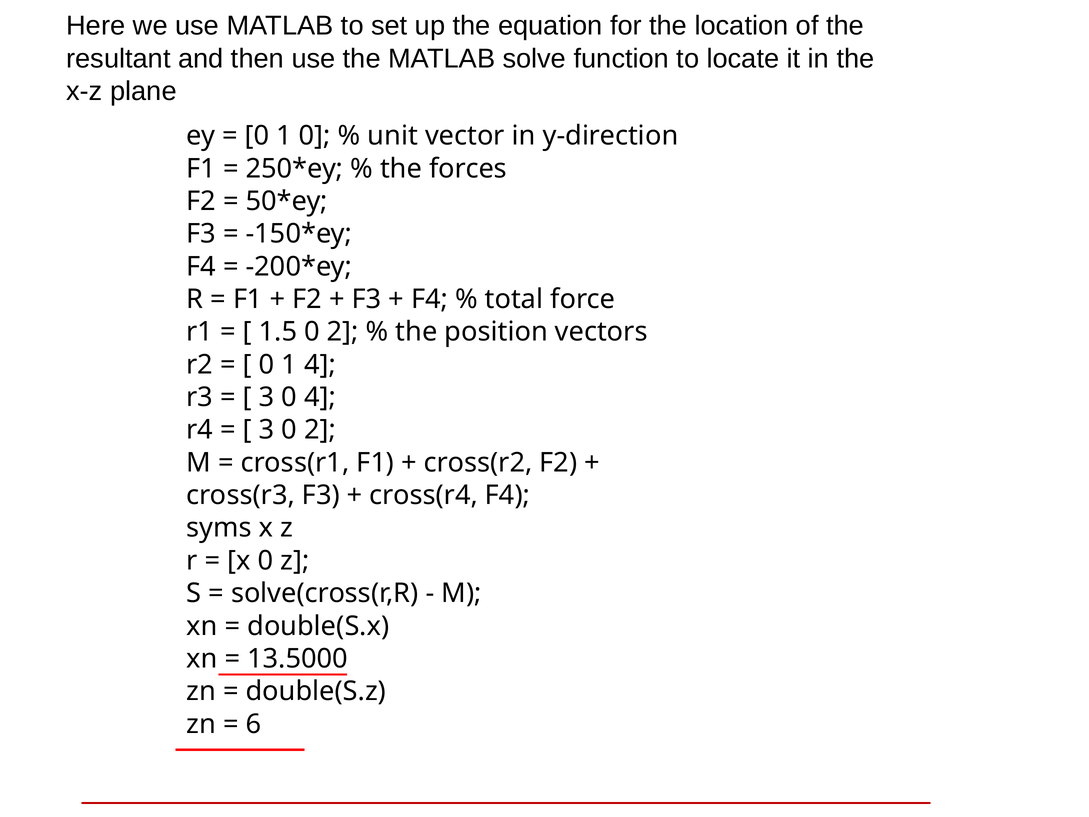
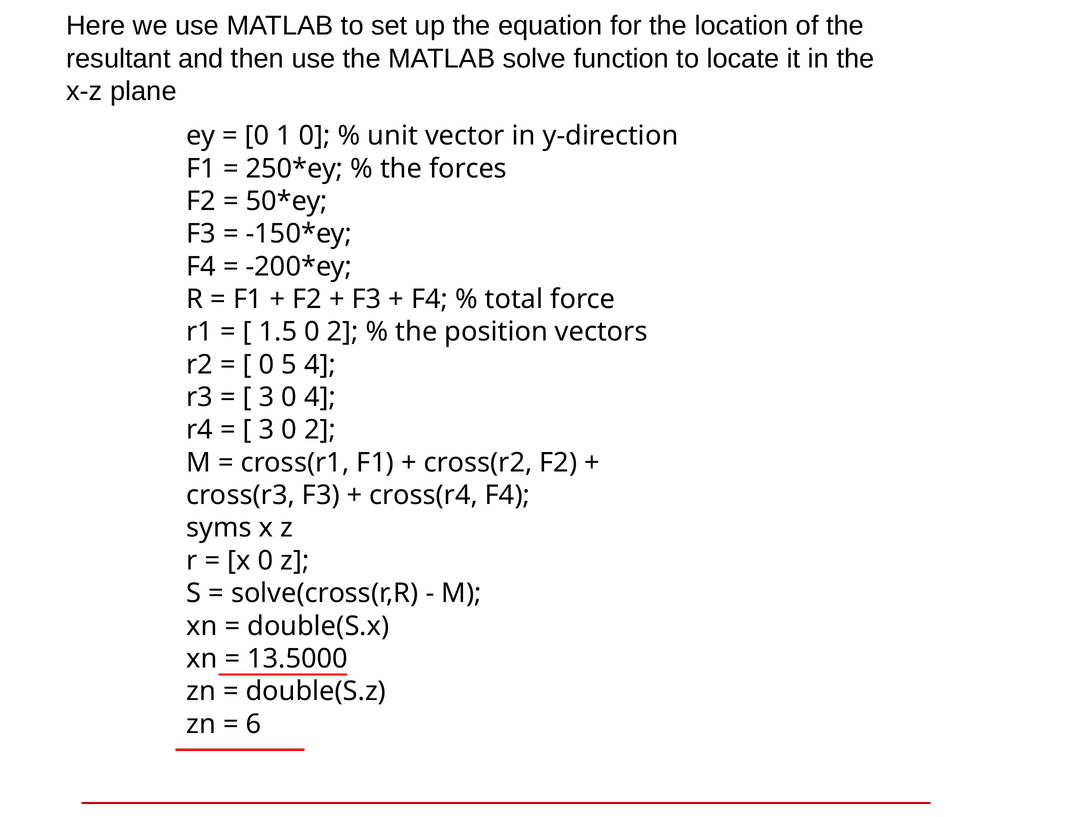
1: 1 -> 5 (289, 364)
